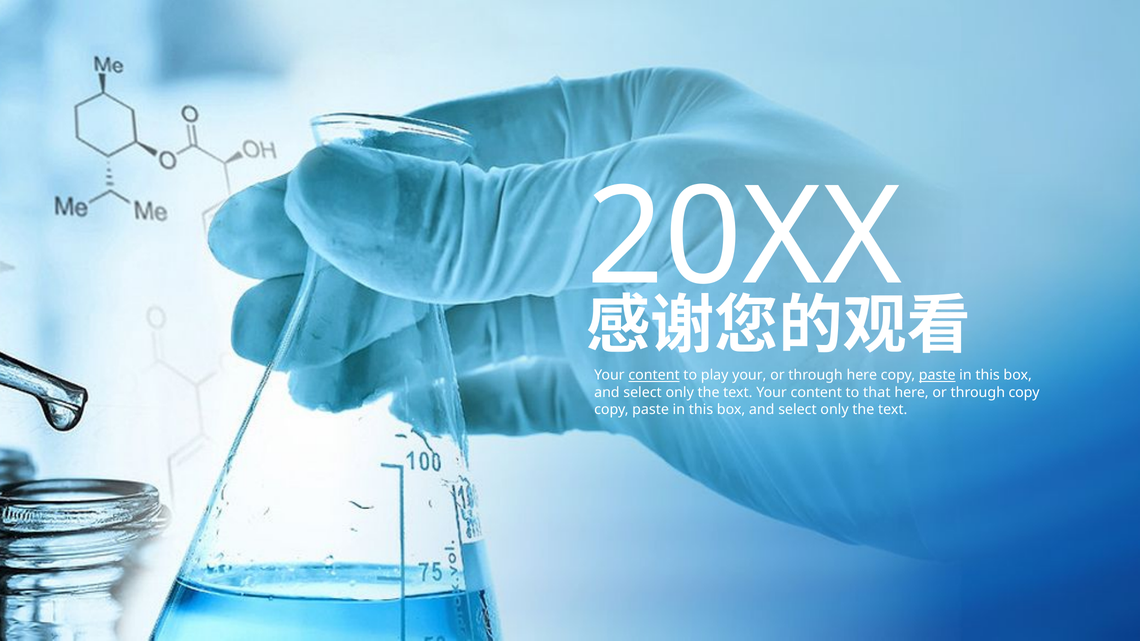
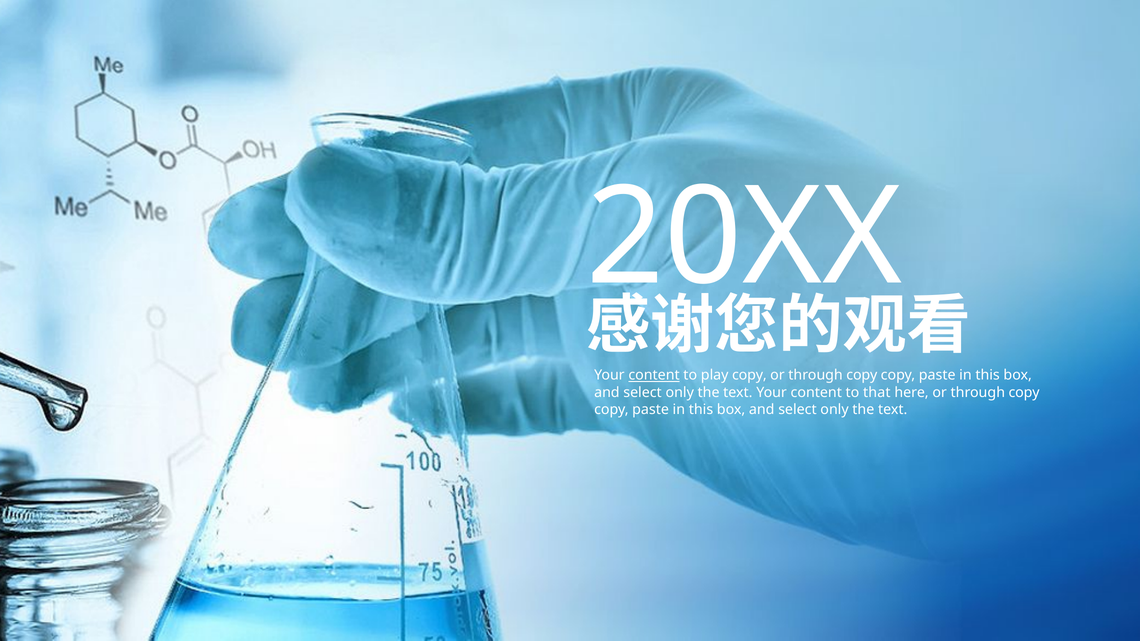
play your: your -> copy (749, 375)
here: here -> copy (862, 375)
paste underline: present -> none (937, 375)
